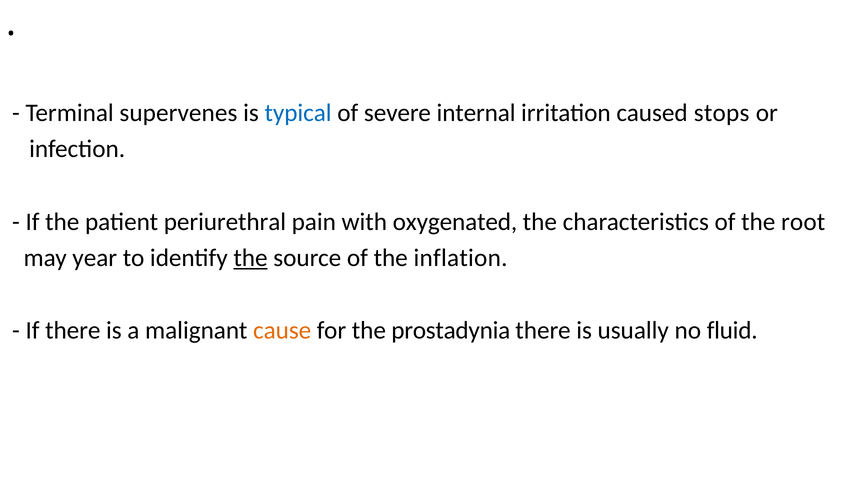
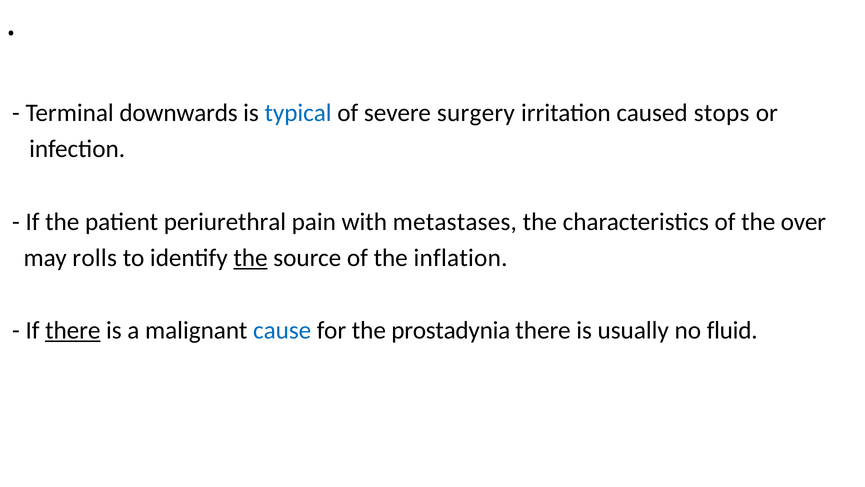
supervenes: supervenes -> downwards (179, 113)
internal: internal -> surgery (476, 113)
oxygenated: oxygenated -> metastases (455, 221)
root: root -> over (803, 221)
year: year -> rolls (95, 258)
there underline: none -> present (73, 330)
cause colour: orange -> blue (282, 330)
